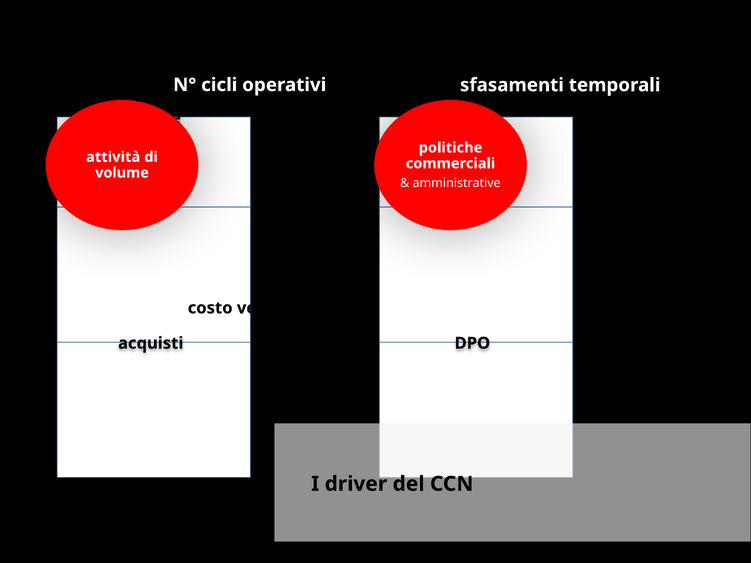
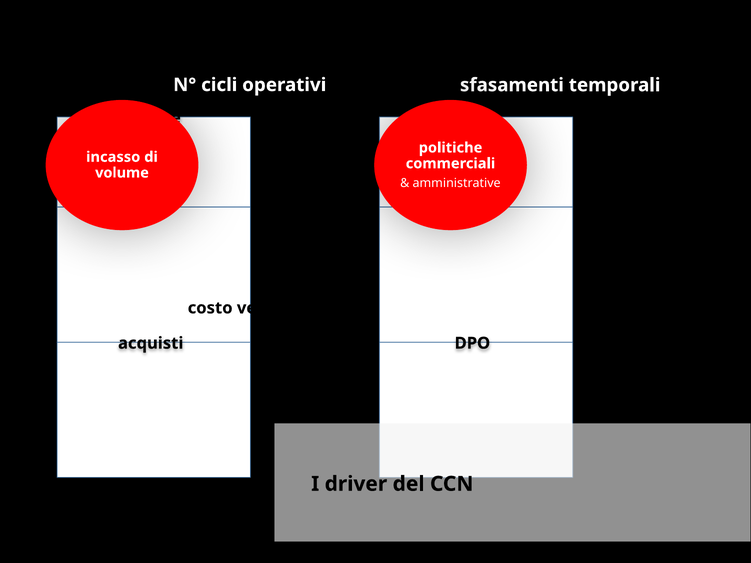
attività: attività -> incasso (113, 157)
